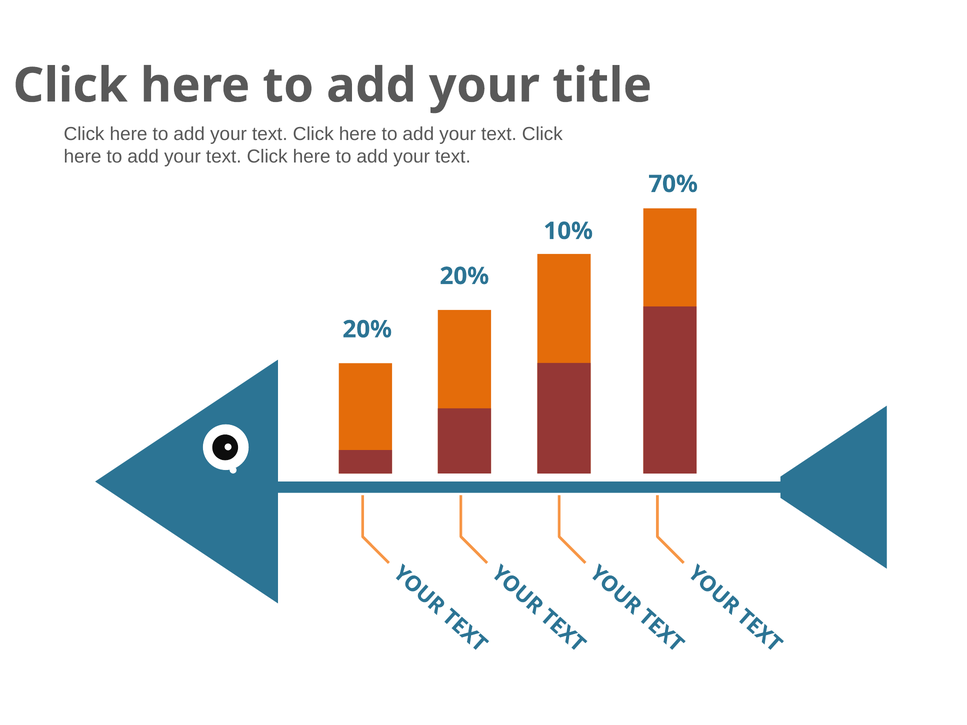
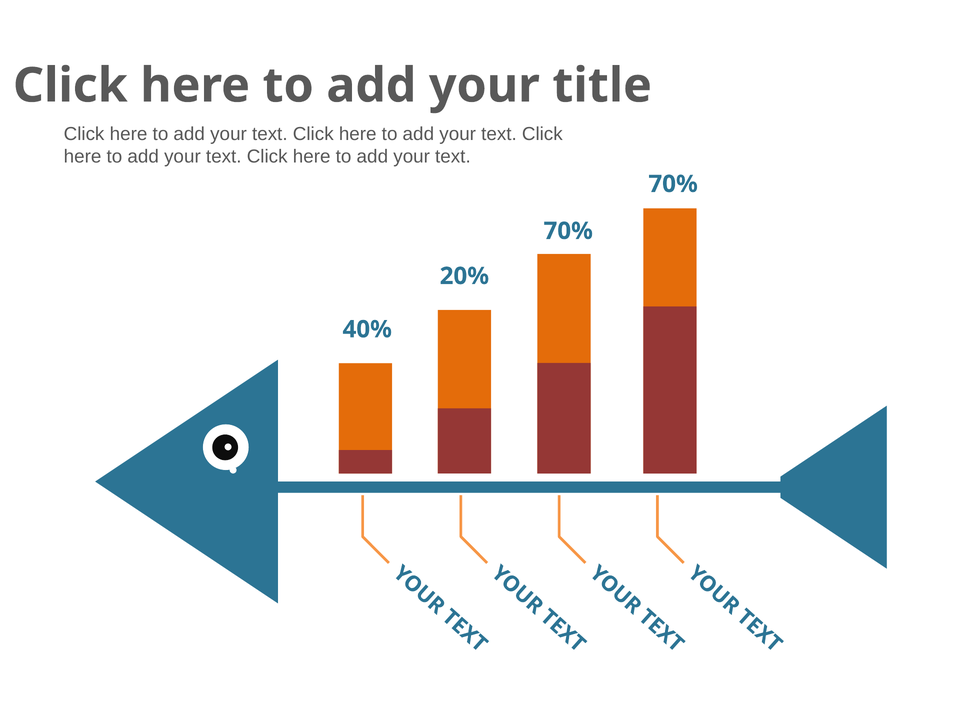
10%: 10% -> 70% (568, 231)
20%: 20% -> 40% (367, 329)
